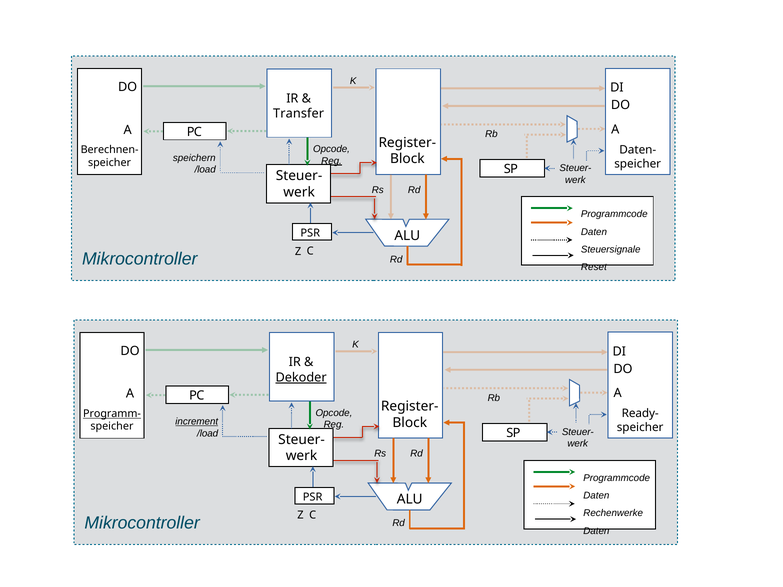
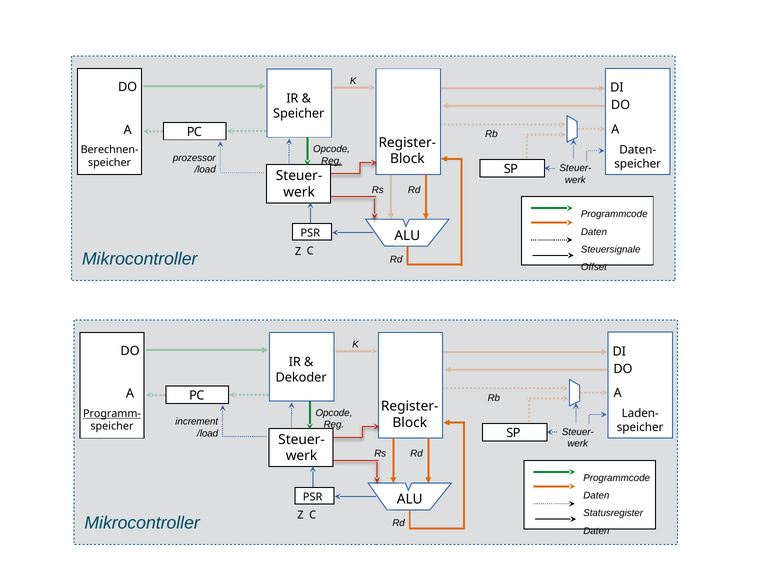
Transfer: Transfer -> Speicher (299, 114)
speichern: speichern -> prozessor (194, 158)
Reset: Reset -> Offset (594, 267)
Dekoder underline: present -> none (301, 378)
Ready-: Ready- -> Laden- (640, 414)
increment underline: present -> none (197, 422)
Rechenwerke: Rechenwerke -> Statusregister (613, 513)
